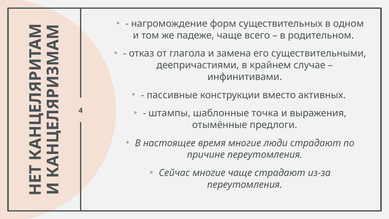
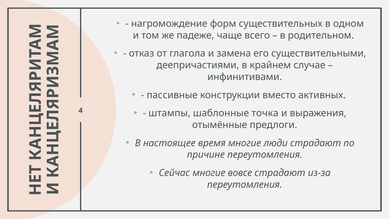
многие чаще: чаще -> вовсе (240, 173)
